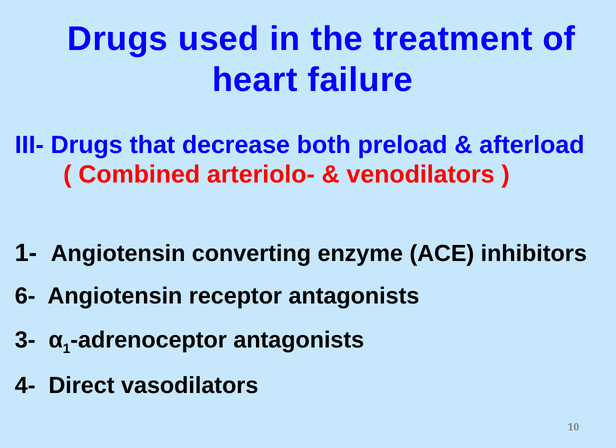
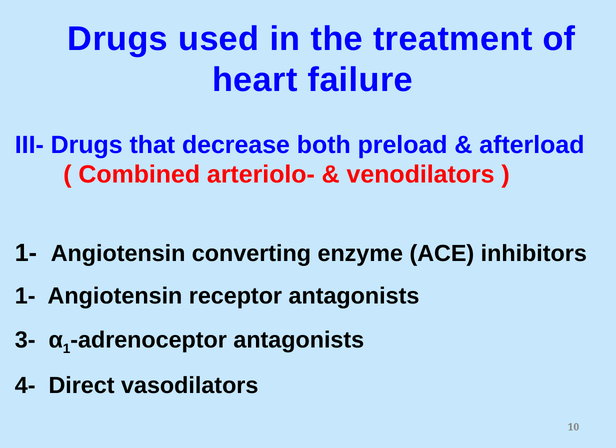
6-: 6- -> 1- (25, 296)
